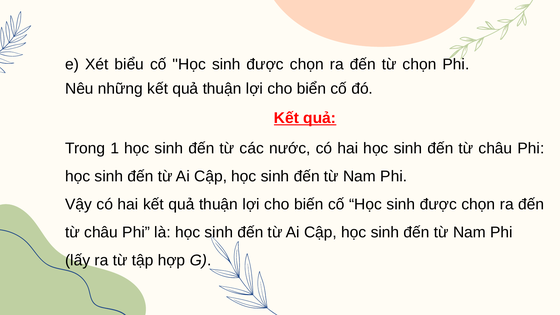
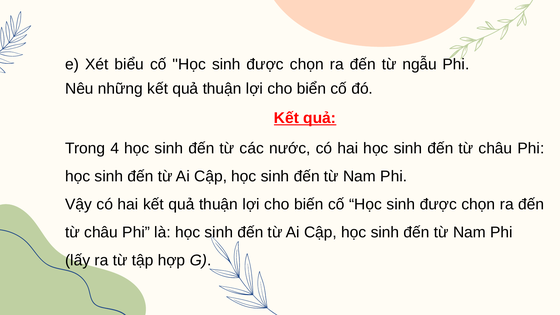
từ chọn: chọn -> ngẫu (420, 64)
1: 1 -> 4 (115, 148)
